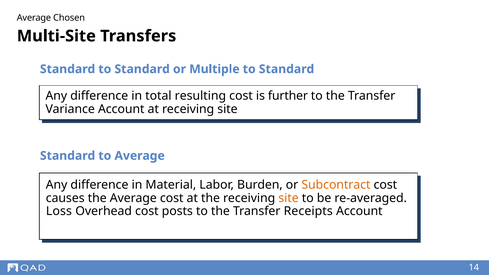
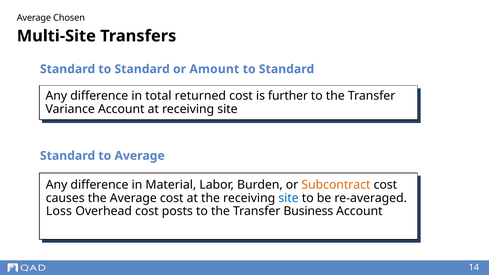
Multiple: Multiple -> Amount (214, 69)
resulting: resulting -> returned (200, 96)
site colour: orange -> blue (289, 198)
Receipts: Receipts -> Business (308, 211)
